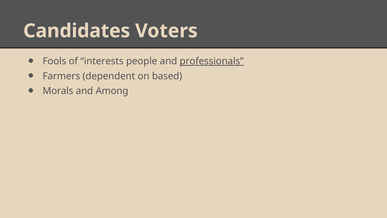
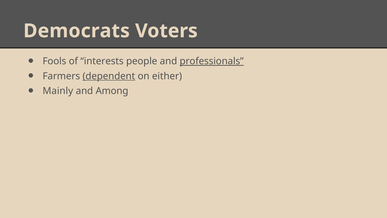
Candidates: Candidates -> Democrats (77, 31)
dependent underline: none -> present (109, 76)
based: based -> either (167, 76)
Morals: Morals -> Mainly (58, 91)
